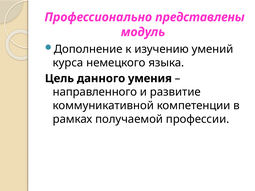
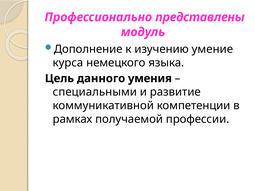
умений: умений -> умение (212, 49)
направленного: направленного -> специальными (95, 92)
